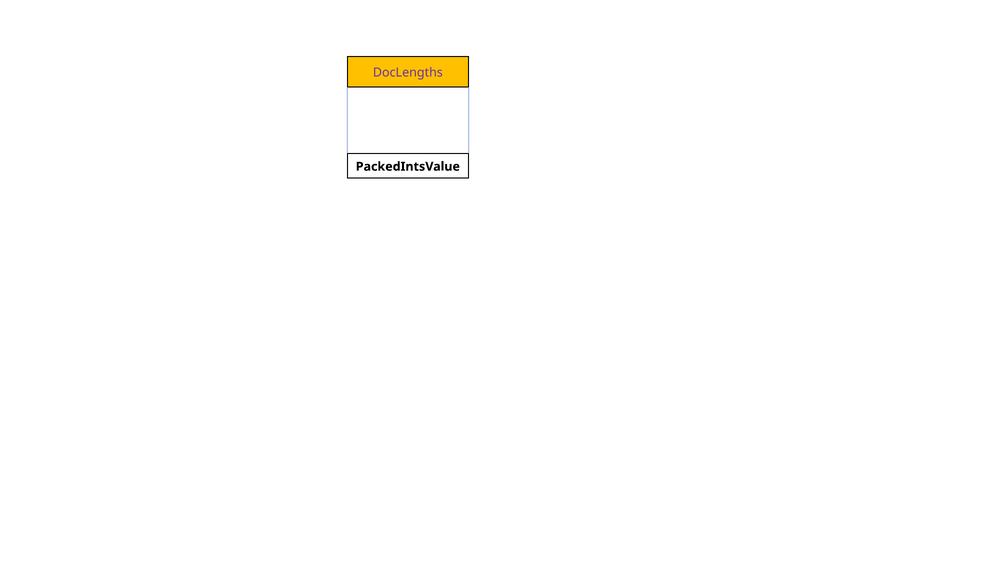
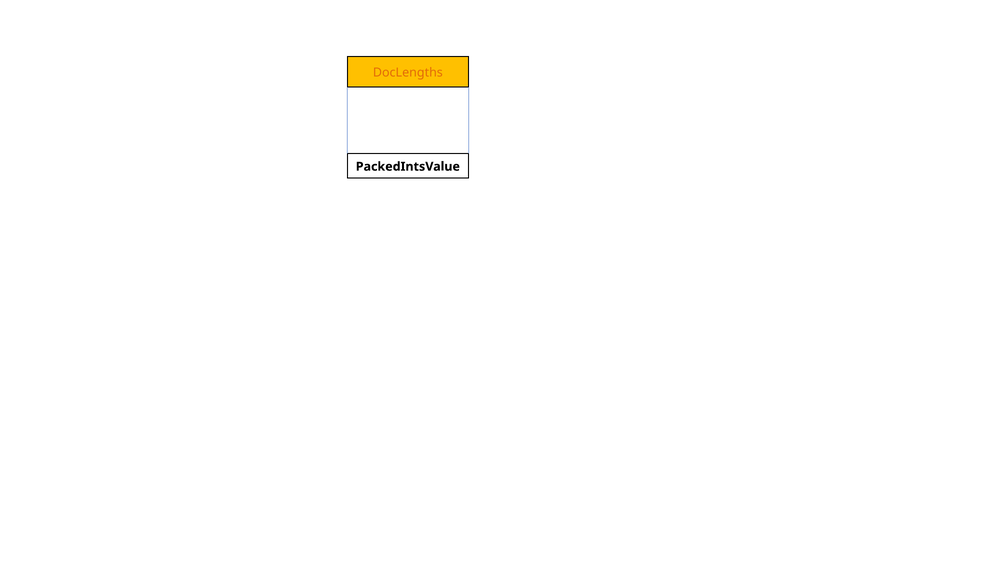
DocLengths colour: purple -> orange (408, 72)
